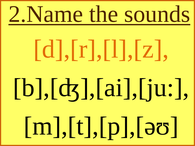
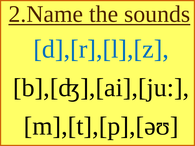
d],[r],[l],[z colour: orange -> blue (101, 49)
